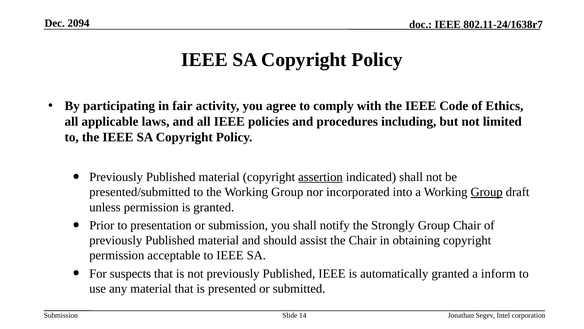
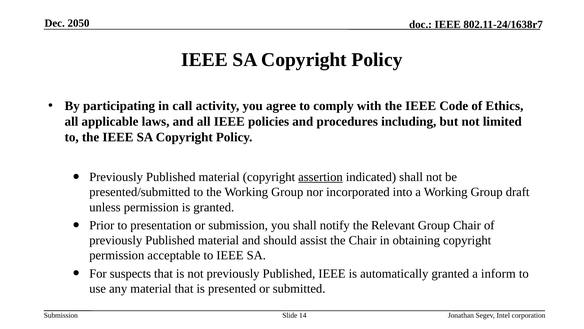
2094: 2094 -> 2050 (79, 23)
fair: fair -> call (182, 106)
Group underline: present -> none (487, 192)
Strongly: Strongly -> Relevant (393, 225)
